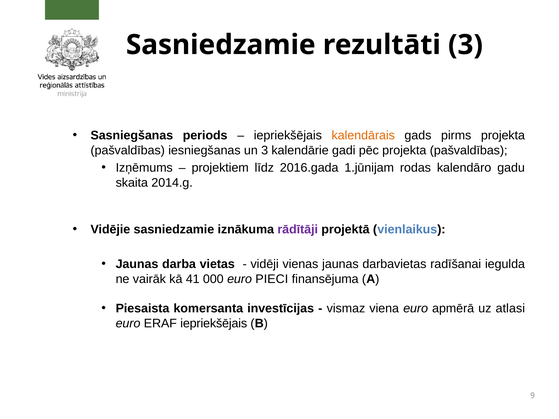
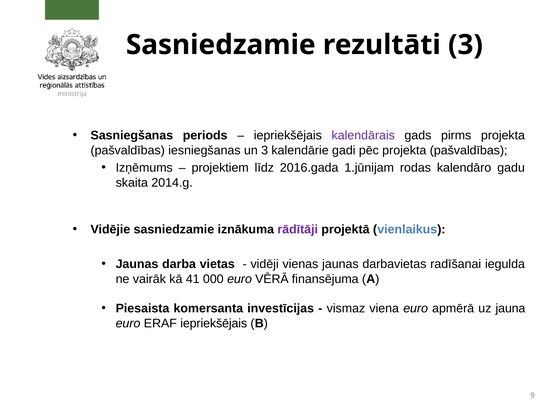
kalendārais colour: orange -> purple (363, 136)
PIECI: PIECI -> VĒRĀ (272, 279)
atlasi: atlasi -> jauna (510, 309)
